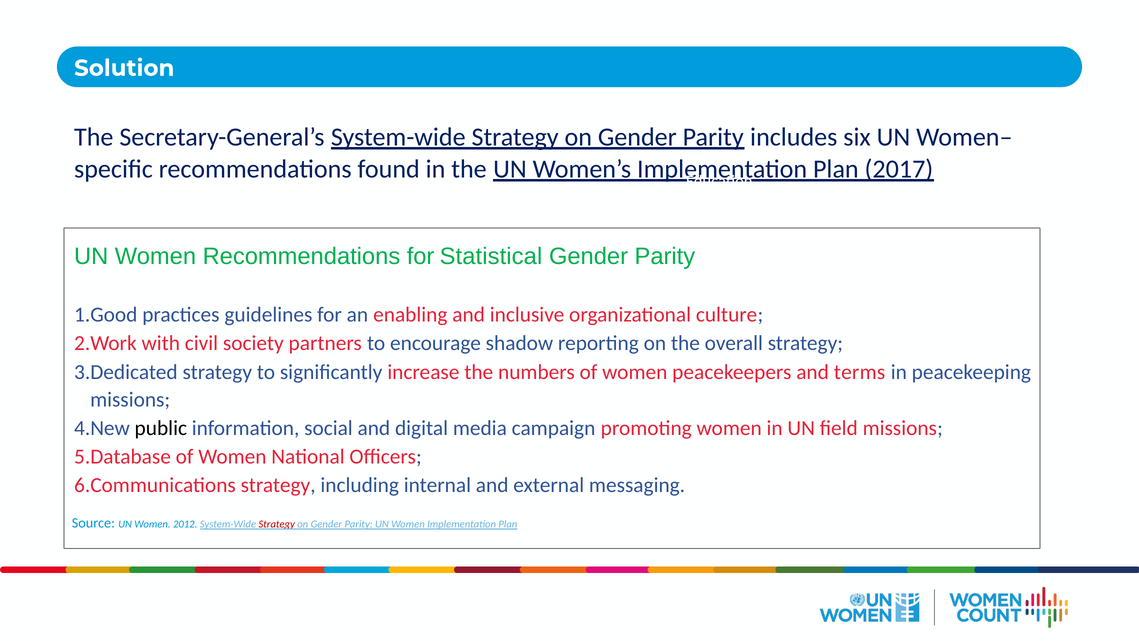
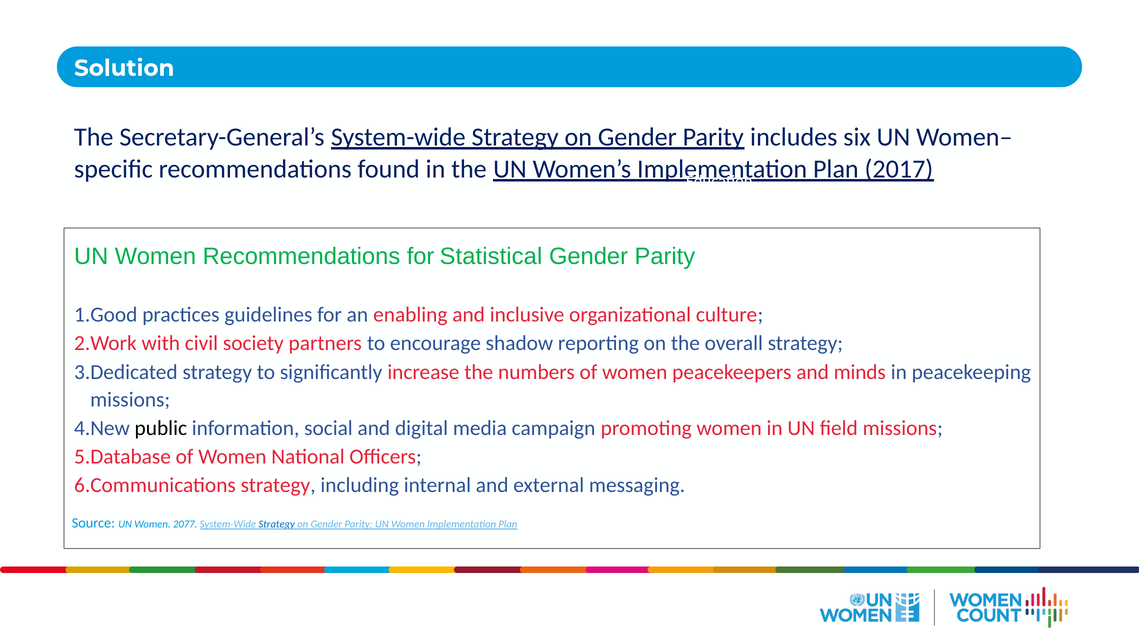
terms: terms -> minds (860, 372)
2012: 2012 -> 2077 (185, 524)
Strategy colour: red -> blue (277, 524)
